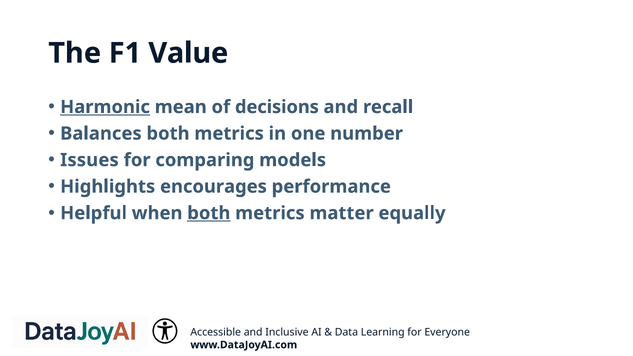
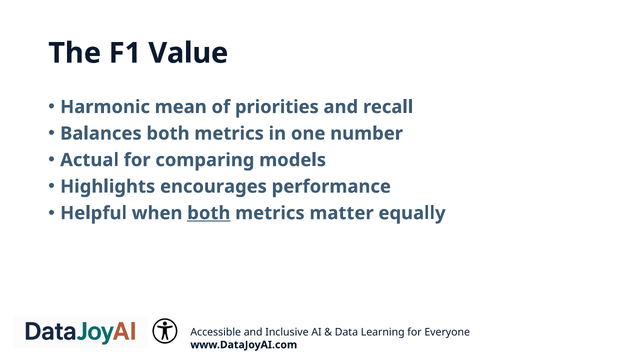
Harmonic underline: present -> none (105, 107)
decisions: decisions -> priorities (277, 107)
Issues: Issues -> Actual (90, 160)
